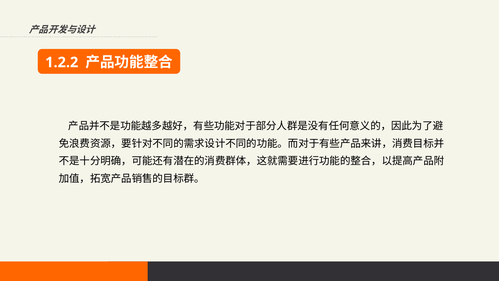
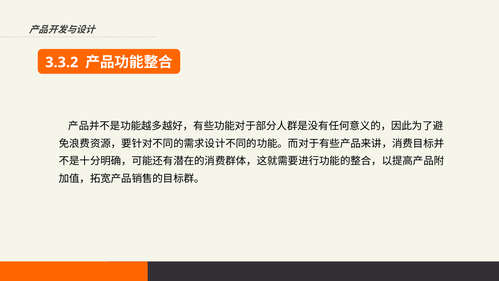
1.2.2: 1.2.2 -> 3.3.2 (62, 62)
